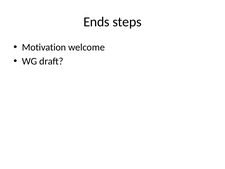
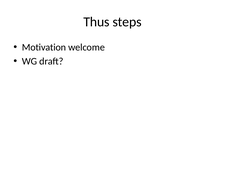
Ends: Ends -> Thus (96, 22)
